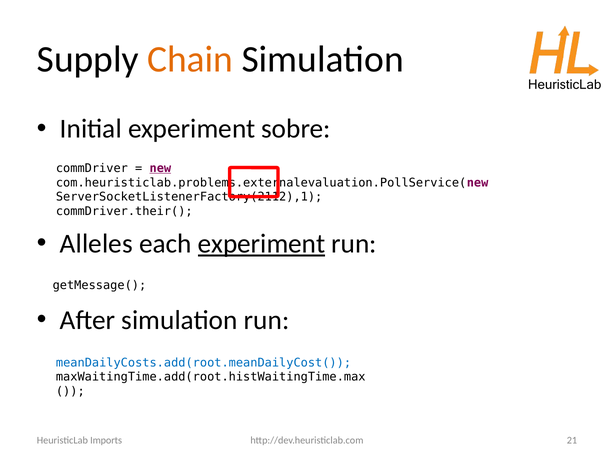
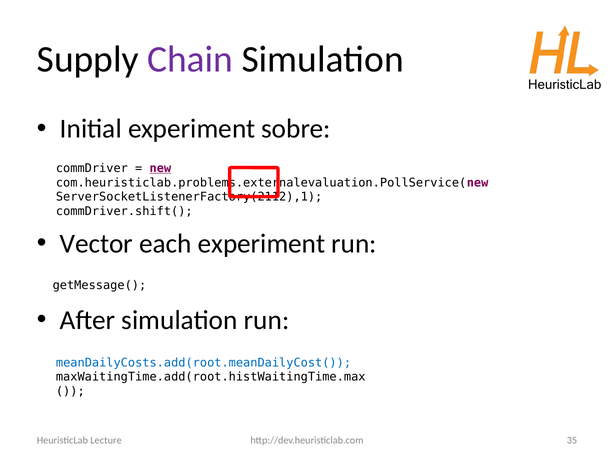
Chain colour: orange -> purple (190, 59)
commDriver.their(: commDriver.their( -> commDriver.shift( (124, 211)
Alleles: Alleles -> Vector (96, 244)
experiment underline: present -> none (261, 244)
21: 21 -> 35 (572, 440)
Imports: Imports -> Lecture (106, 440)
